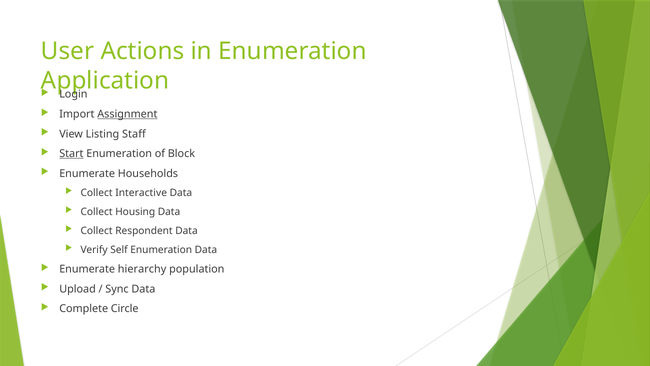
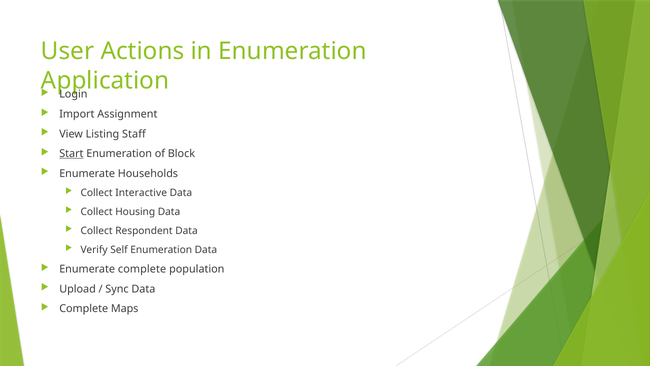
Assignment underline: present -> none (127, 114)
Enumerate hierarchy: hierarchy -> complete (142, 269)
Circle: Circle -> Maps (125, 308)
